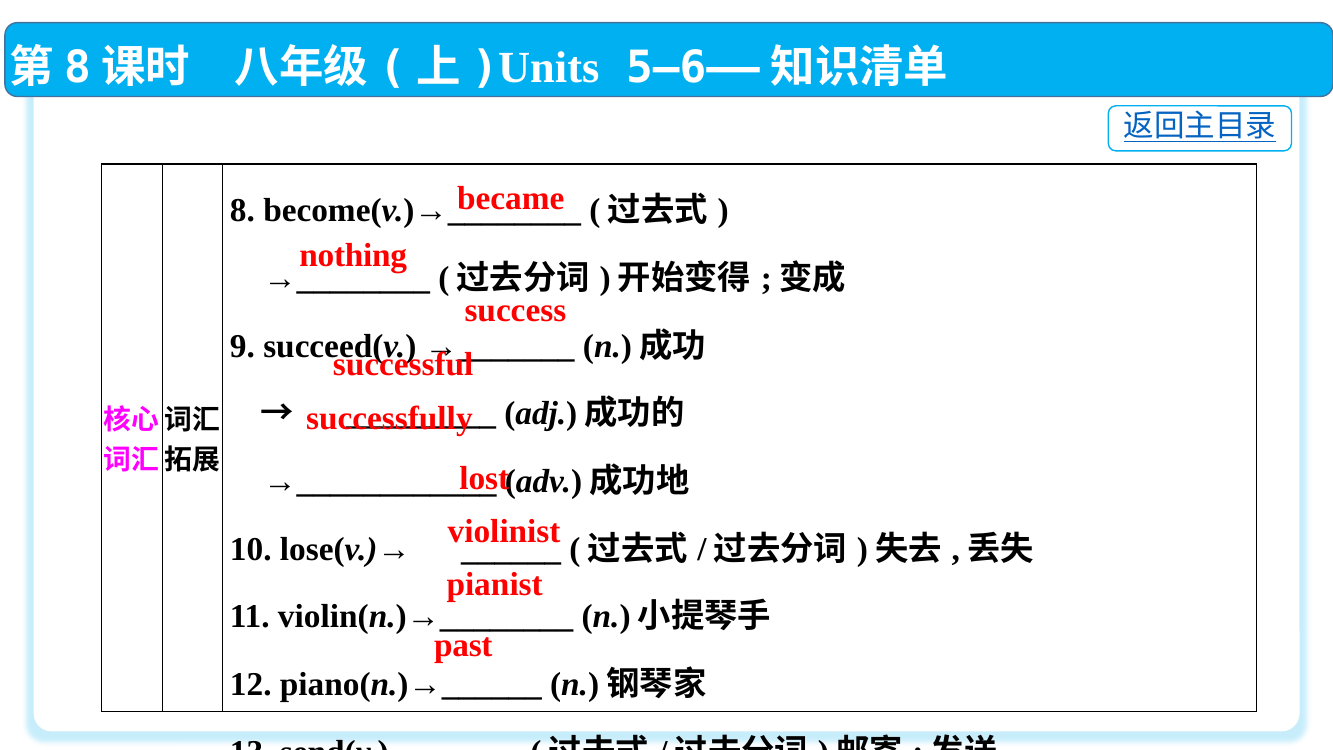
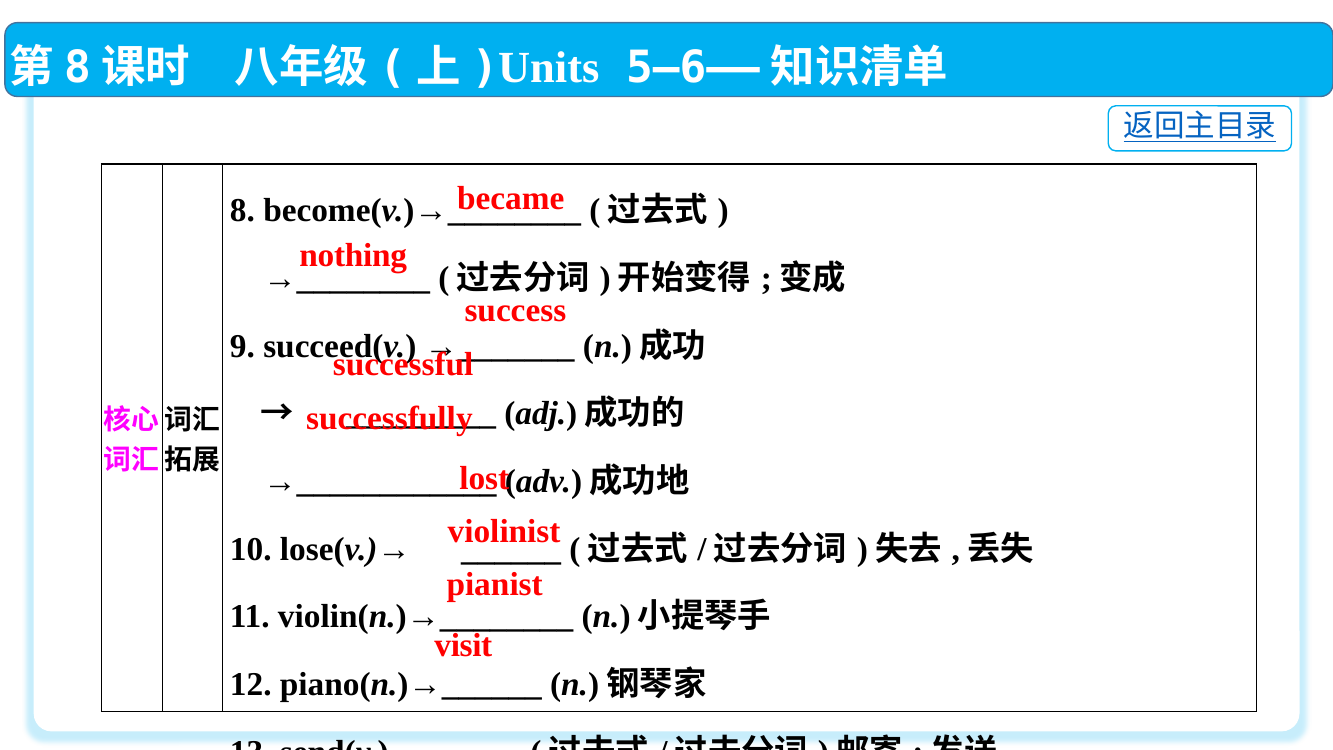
past: past -> visit (463, 645)
